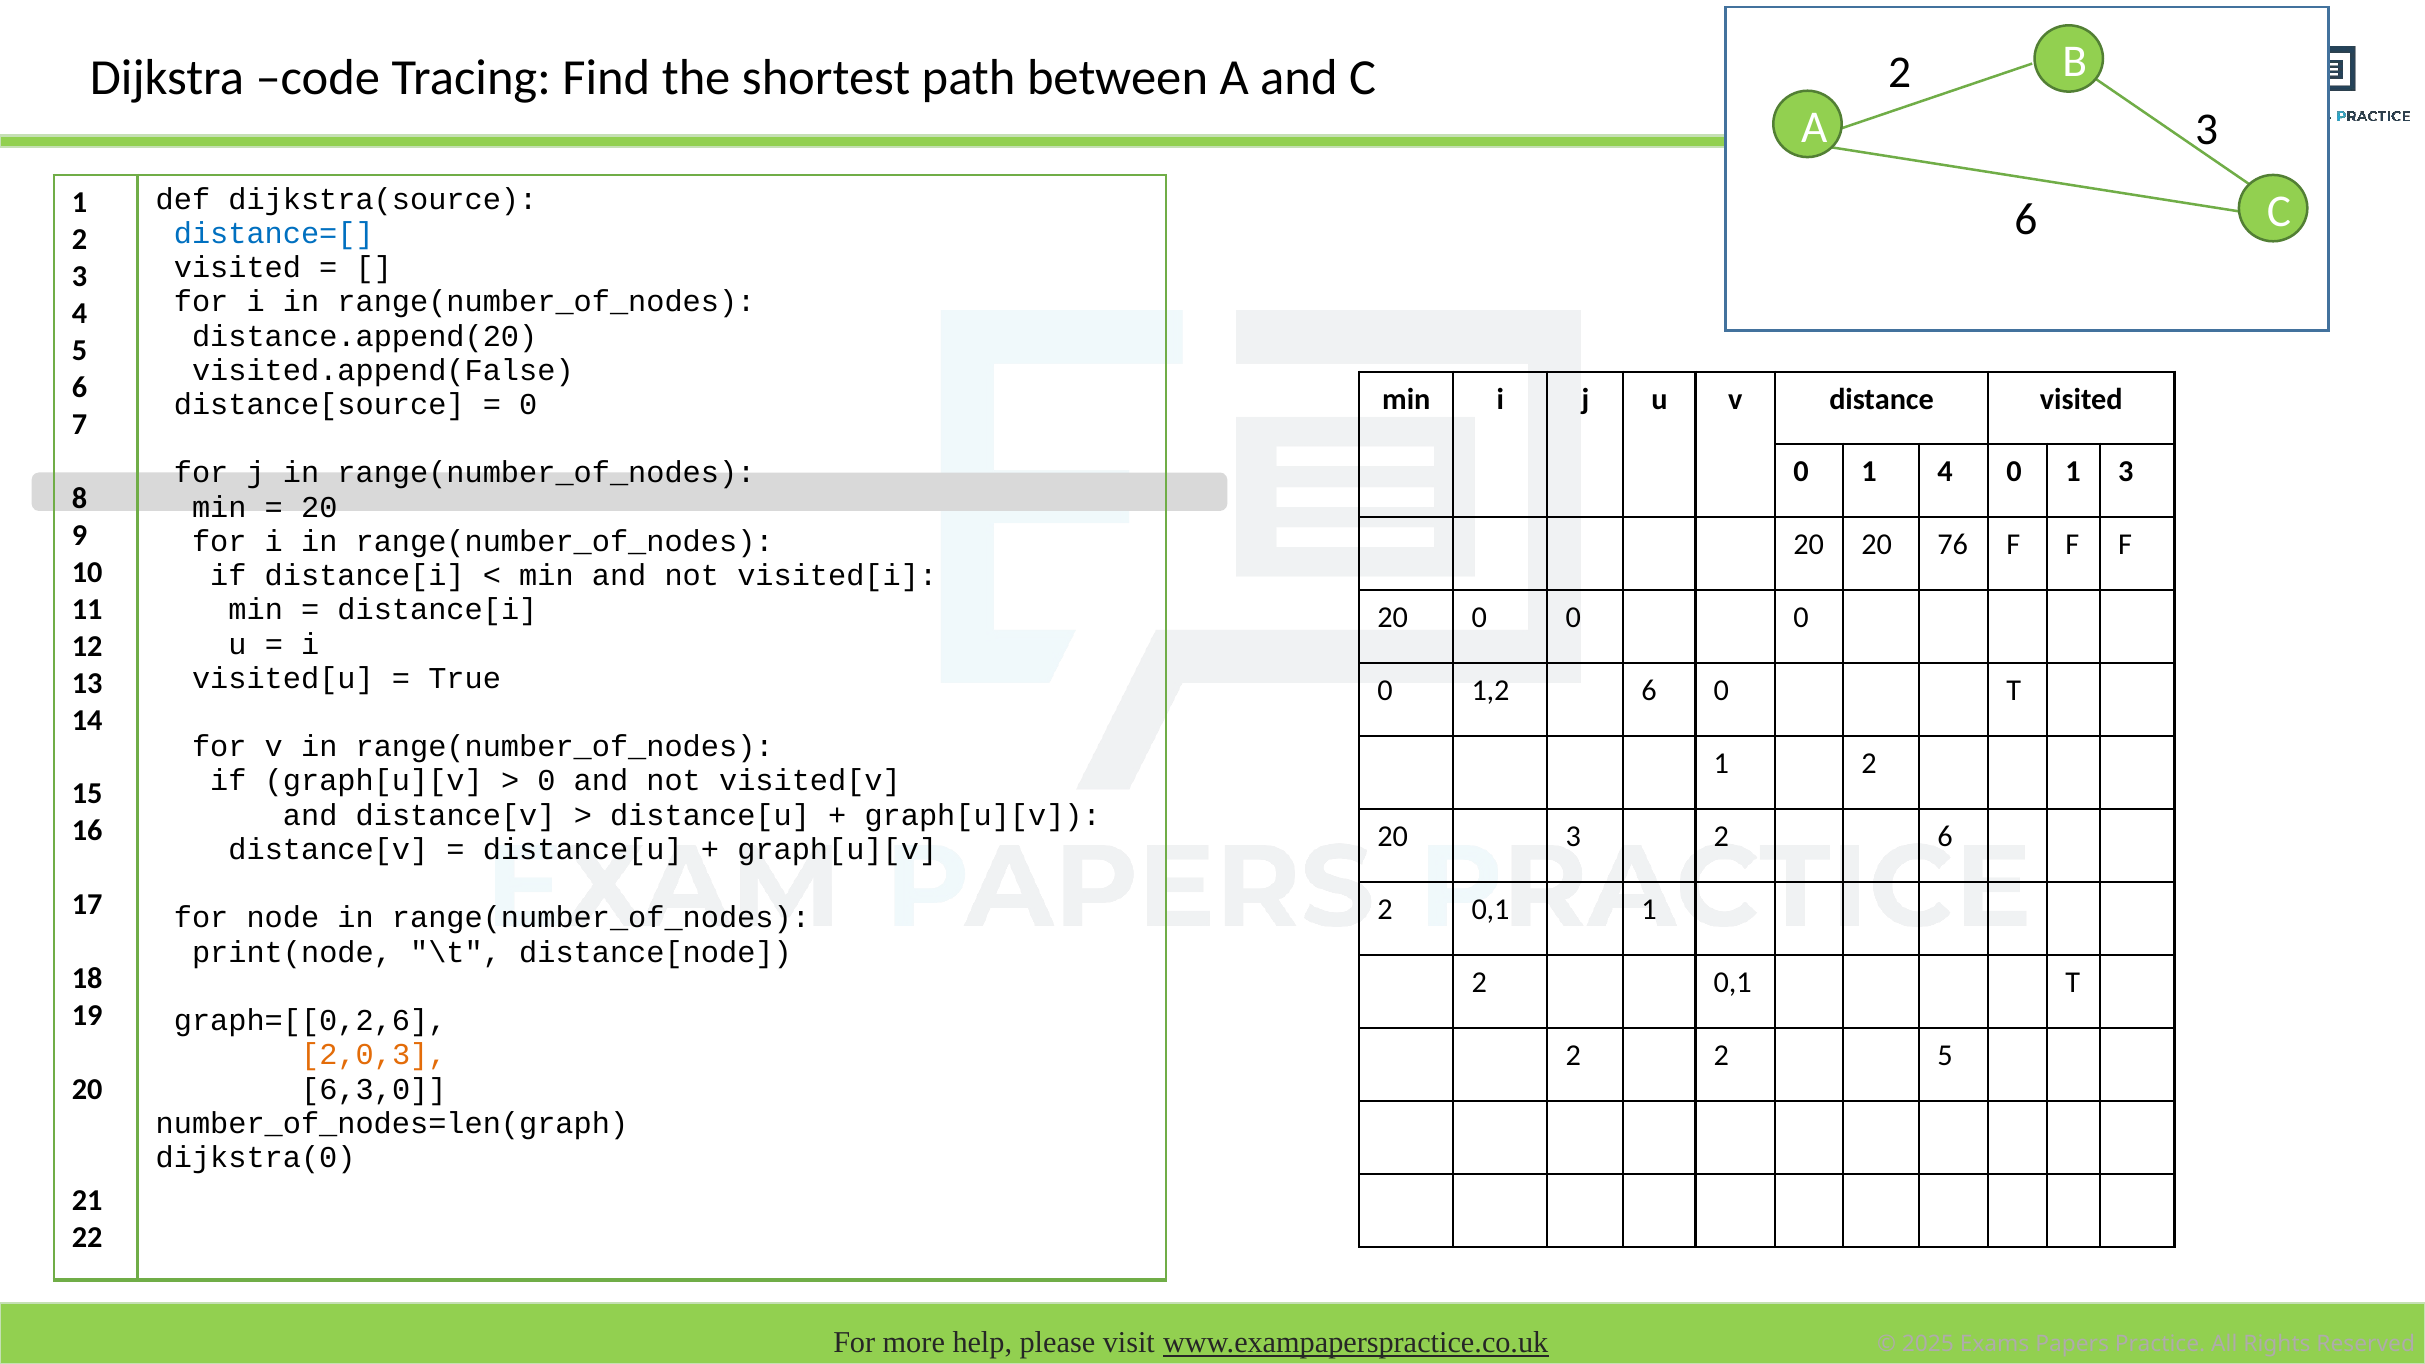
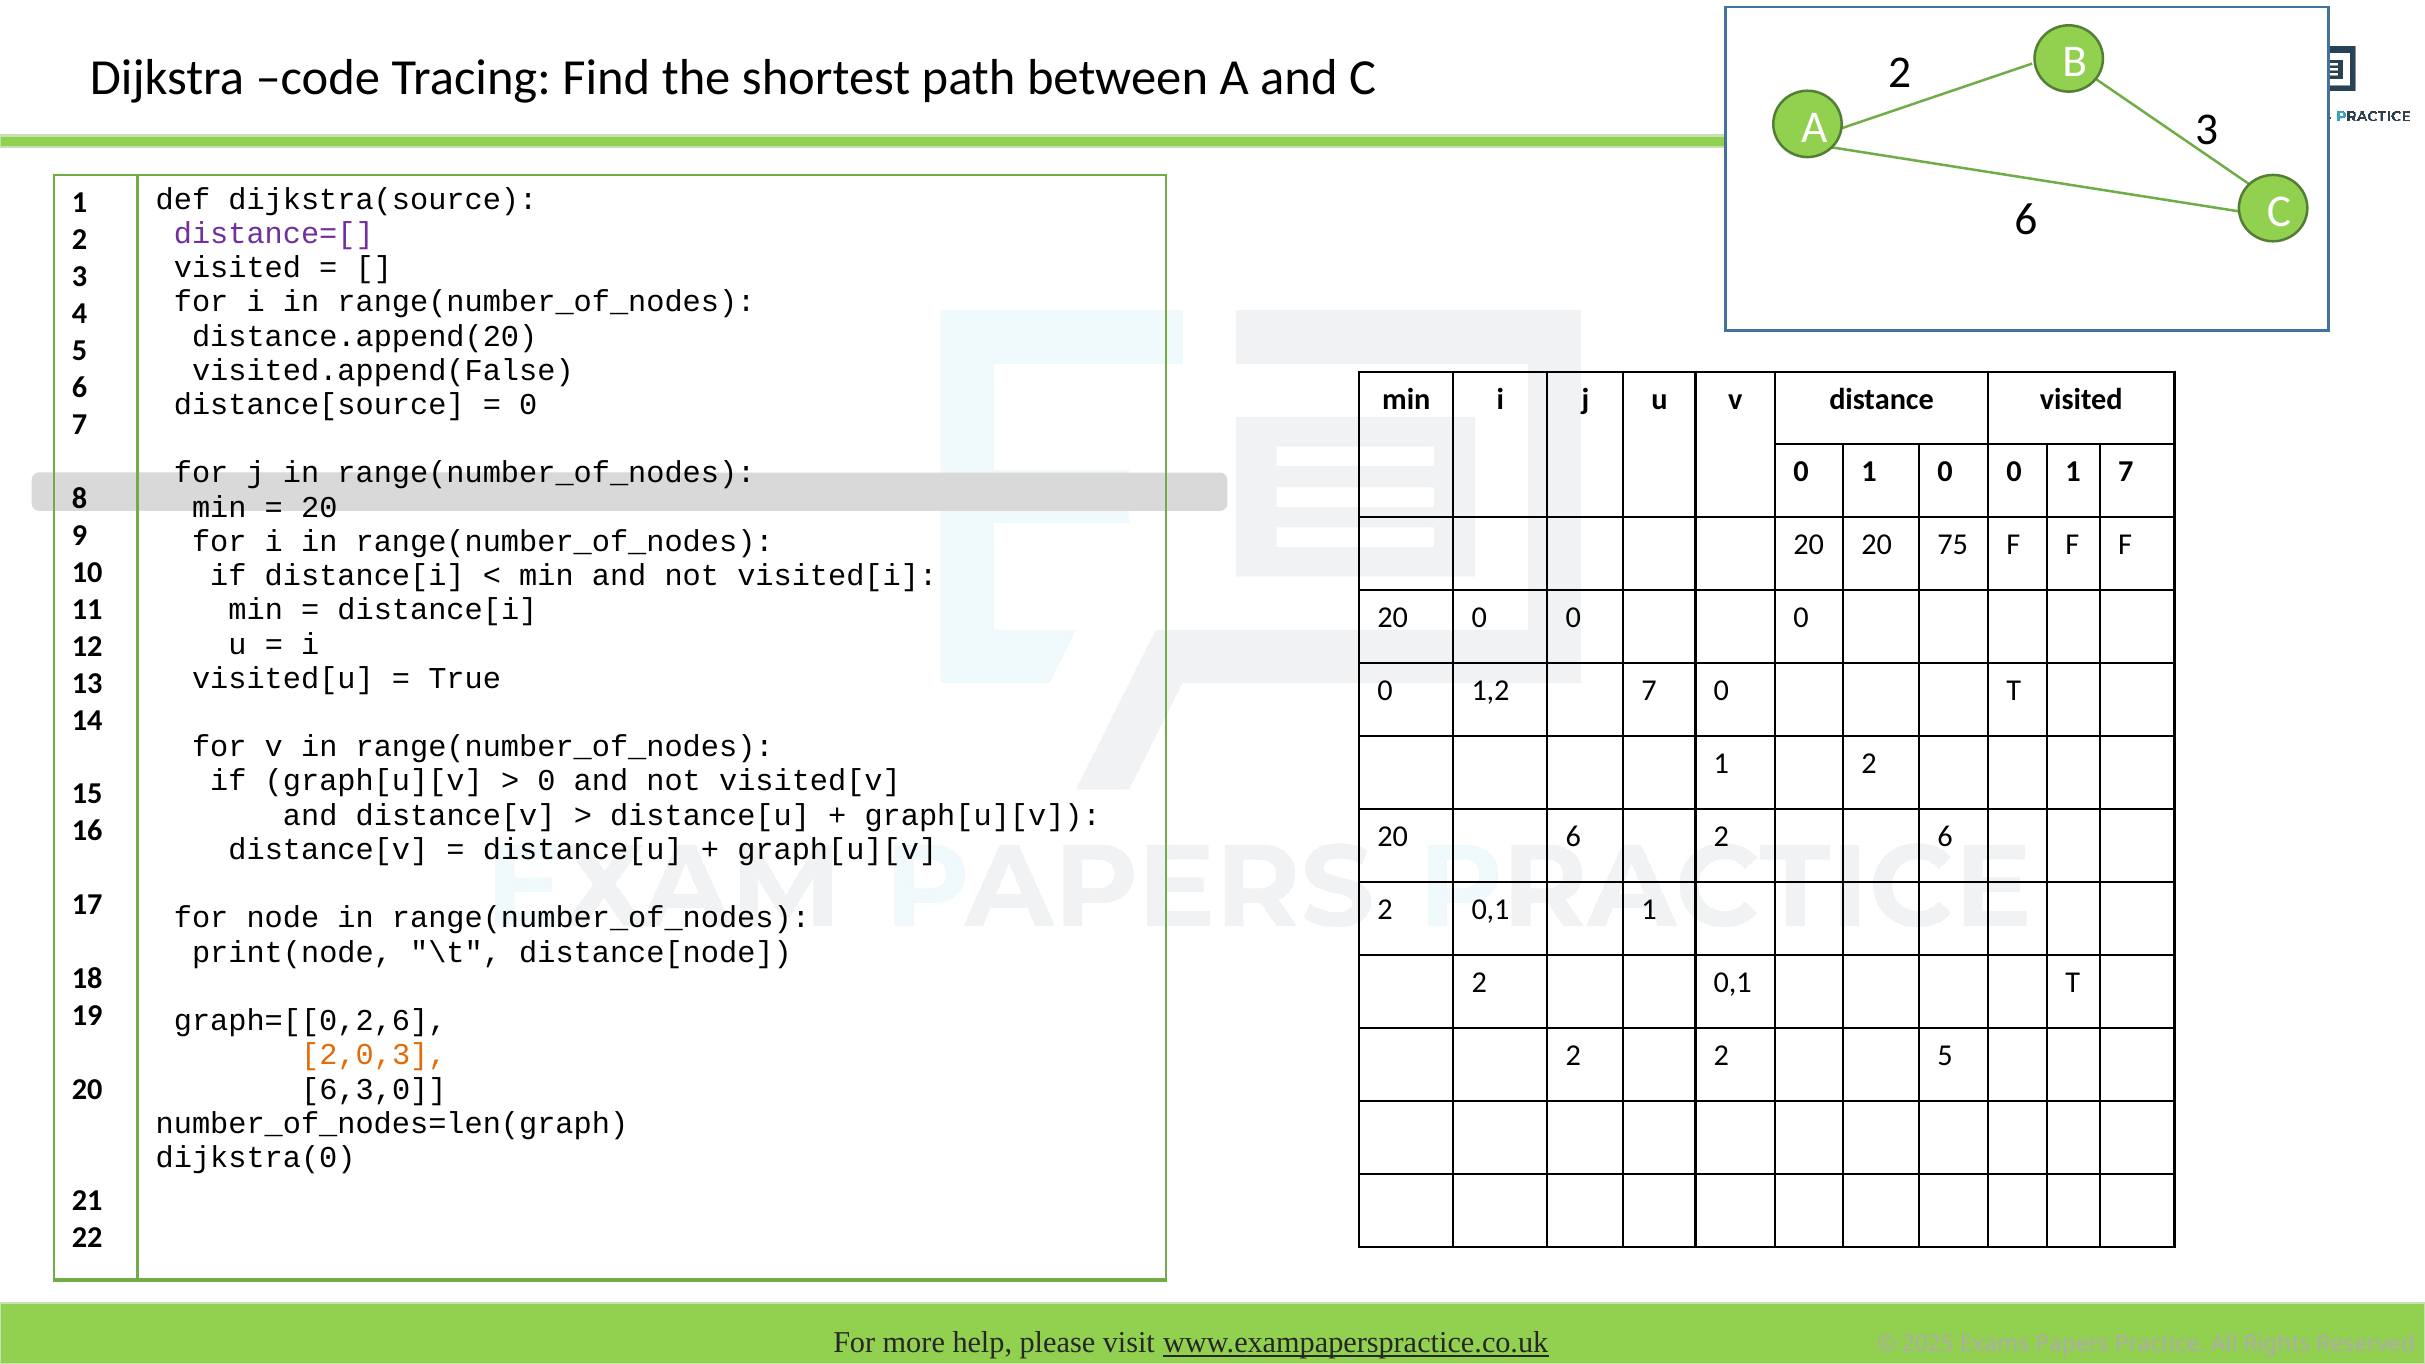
distance=[ colour: blue -> purple (274, 233)
1 4: 4 -> 0 (1945, 472)
1 3: 3 -> 7 (2126, 472)
76: 76 -> 75 (1953, 545)
1,2 6: 6 -> 7 (1649, 691)
20 3: 3 -> 6 (1573, 837)
